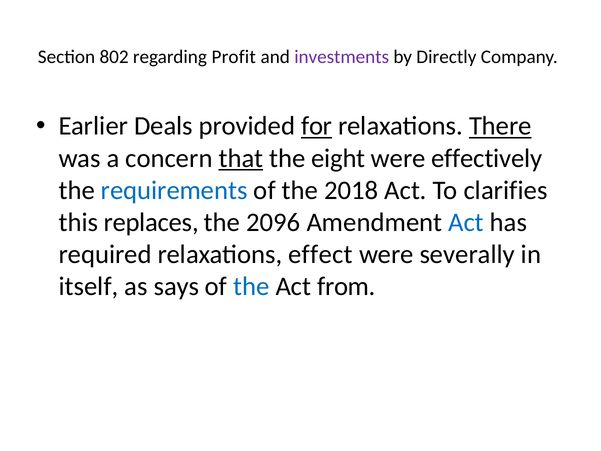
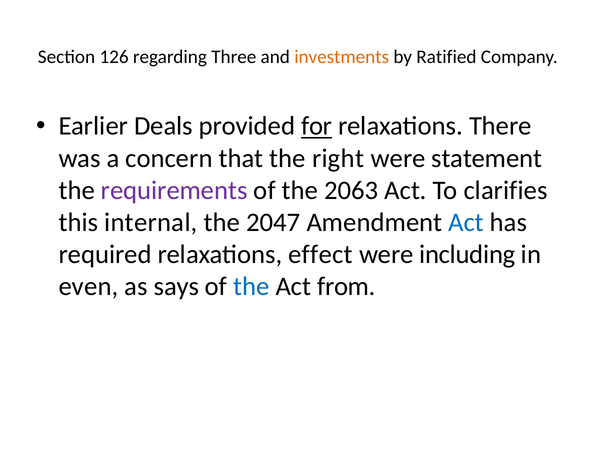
802: 802 -> 126 (114, 57)
Profit: Profit -> Three (234, 57)
investments colour: purple -> orange (342, 57)
Directly: Directly -> Ratified (446, 57)
There underline: present -> none (500, 126)
that underline: present -> none (241, 158)
eight: eight -> right (338, 158)
effectively: effectively -> statement (487, 158)
requirements colour: blue -> purple (174, 190)
2018: 2018 -> 2063 (351, 190)
replaces: replaces -> internal (151, 222)
2096: 2096 -> 2047 (273, 222)
severally: severally -> including (467, 254)
itself: itself -> even (88, 286)
